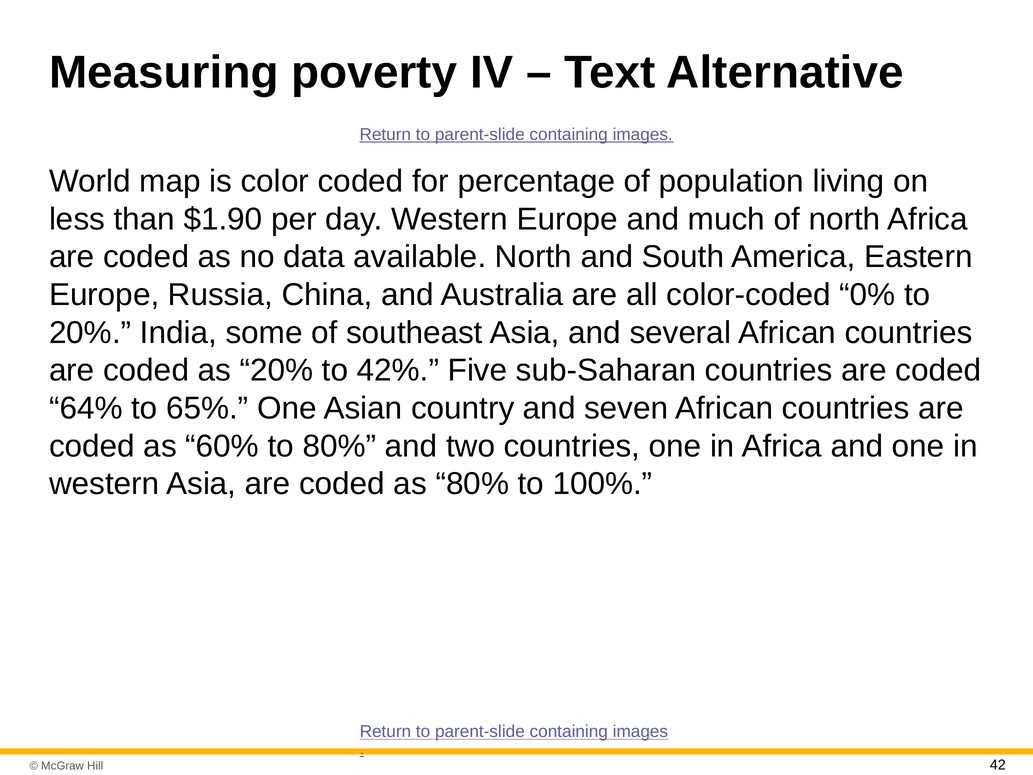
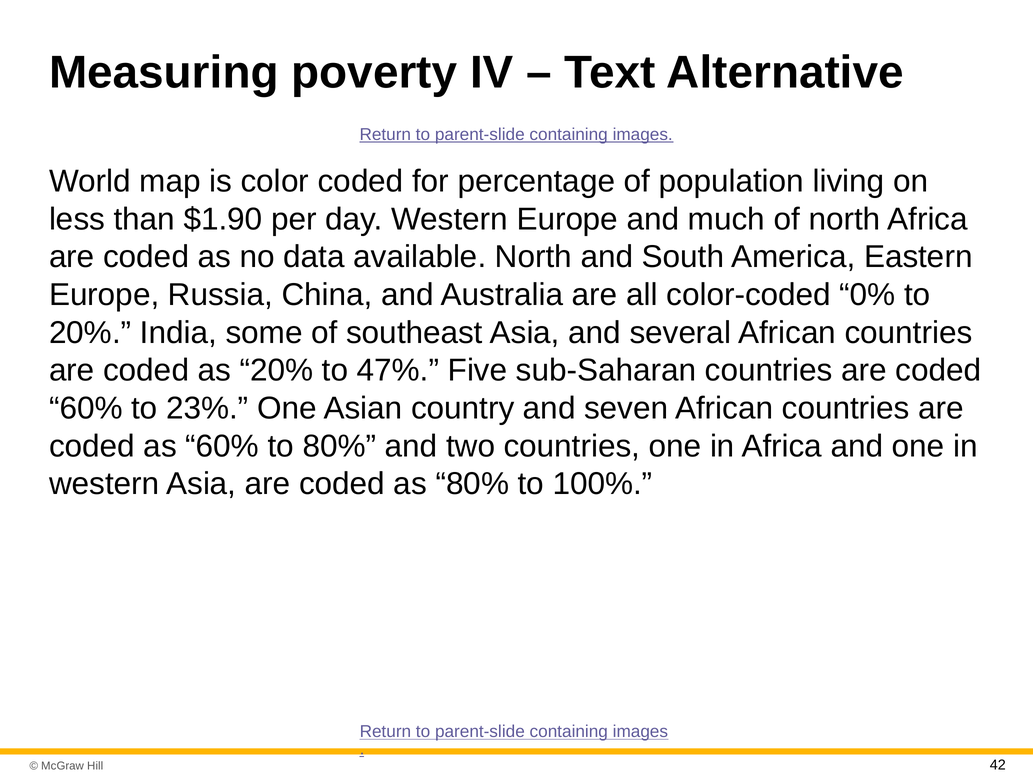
42%: 42% -> 47% (398, 370)
64%: 64% -> 60% (86, 408)
65%: 65% -> 23% (207, 408)
